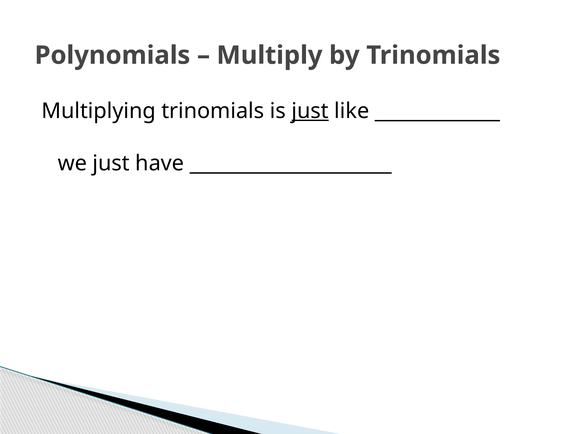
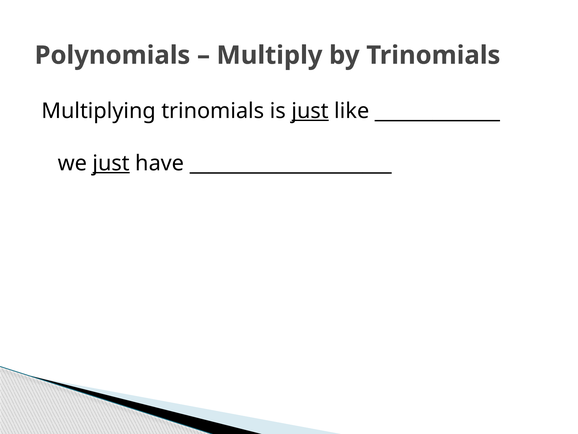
just underline: none -> present (111, 163)
